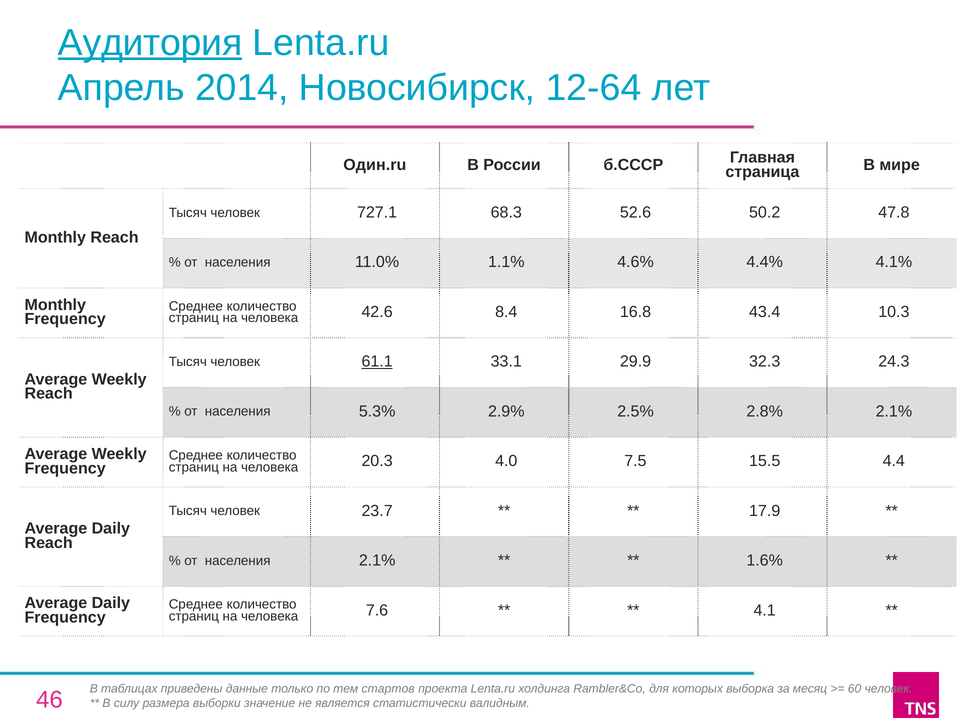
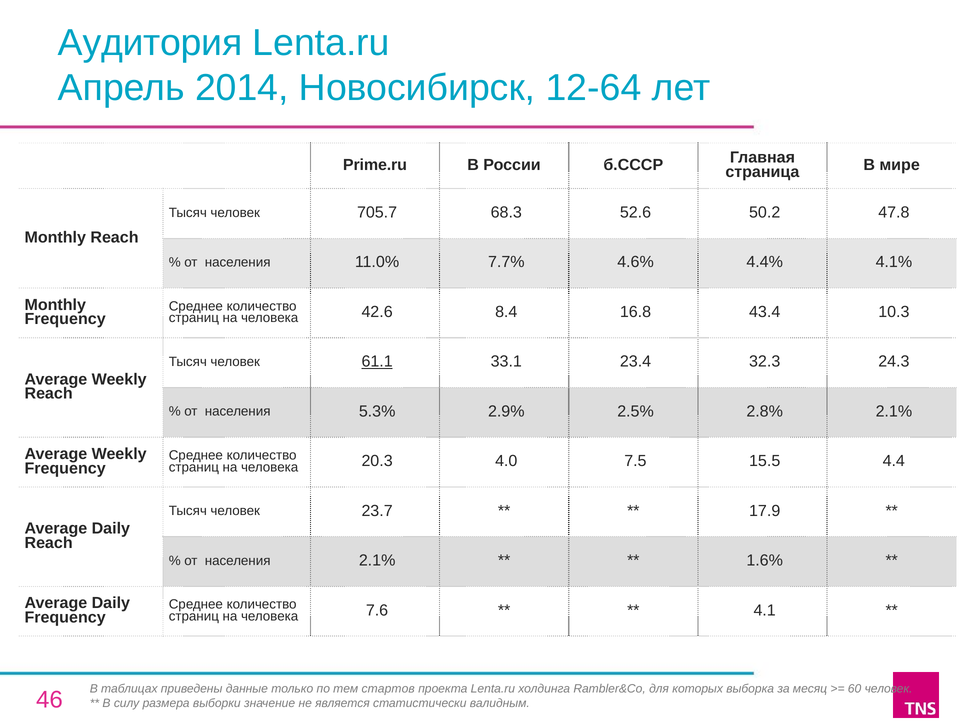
Аудитория underline: present -> none (150, 43)
Один.ru: Один.ru -> Prime.ru (375, 165)
727.1: 727.1 -> 705.7 (377, 212)
1.1%: 1.1% -> 7.7% (506, 262)
29.9: 29.9 -> 23.4 (636, 362)
